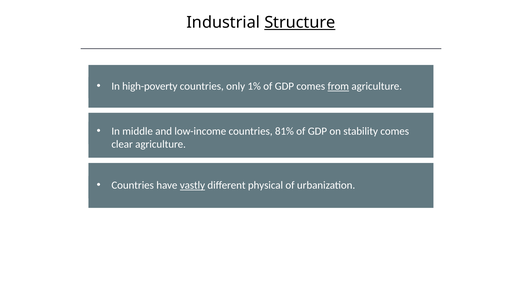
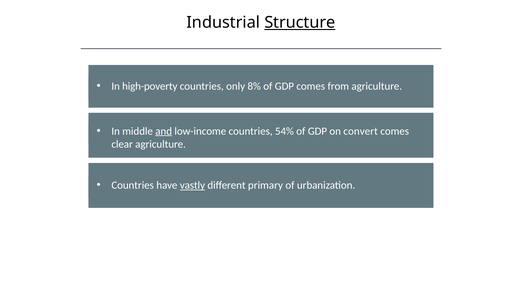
1%: 1% -> 8% (254, 86)
from underline: present -> none (338, 86)
and underline: none -> present (164, 131)
81%: 81% -> 54% (284, 131)
stability: stability -> convert (361, 131)
physical: physical -> primary (265, 185)
